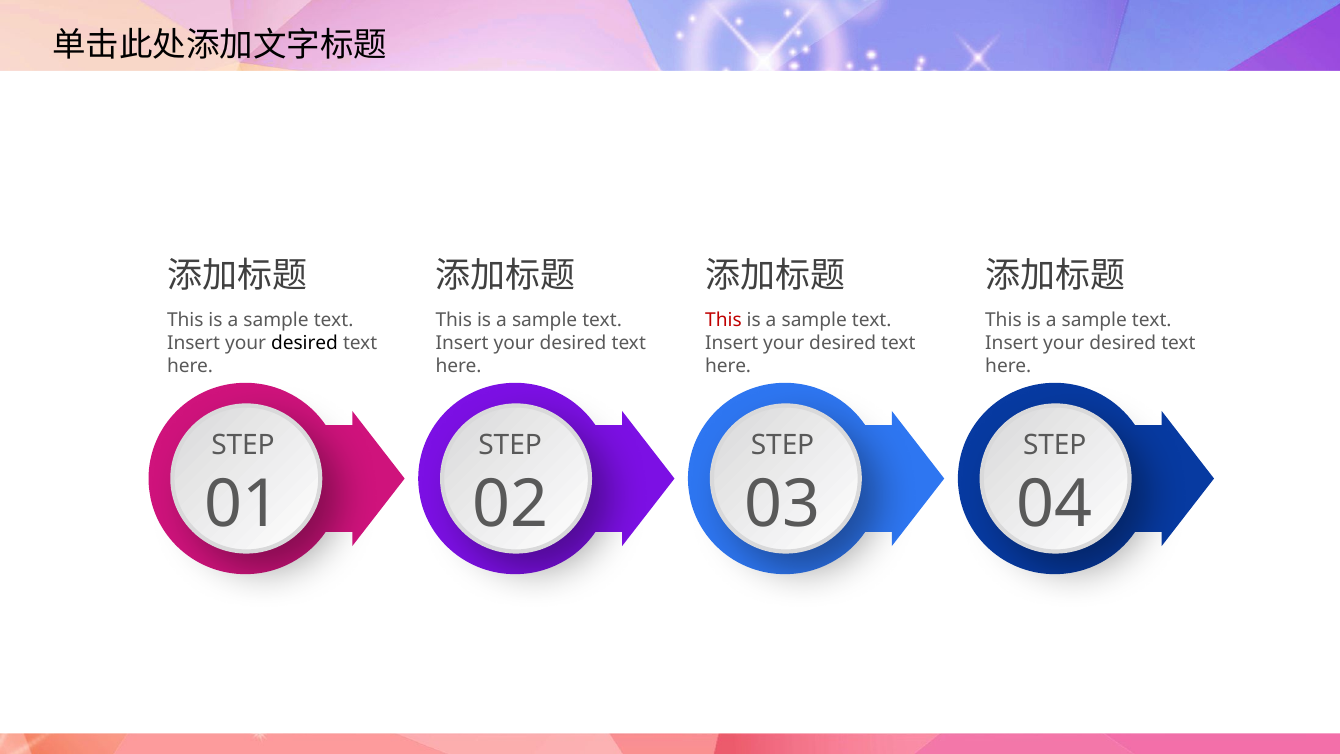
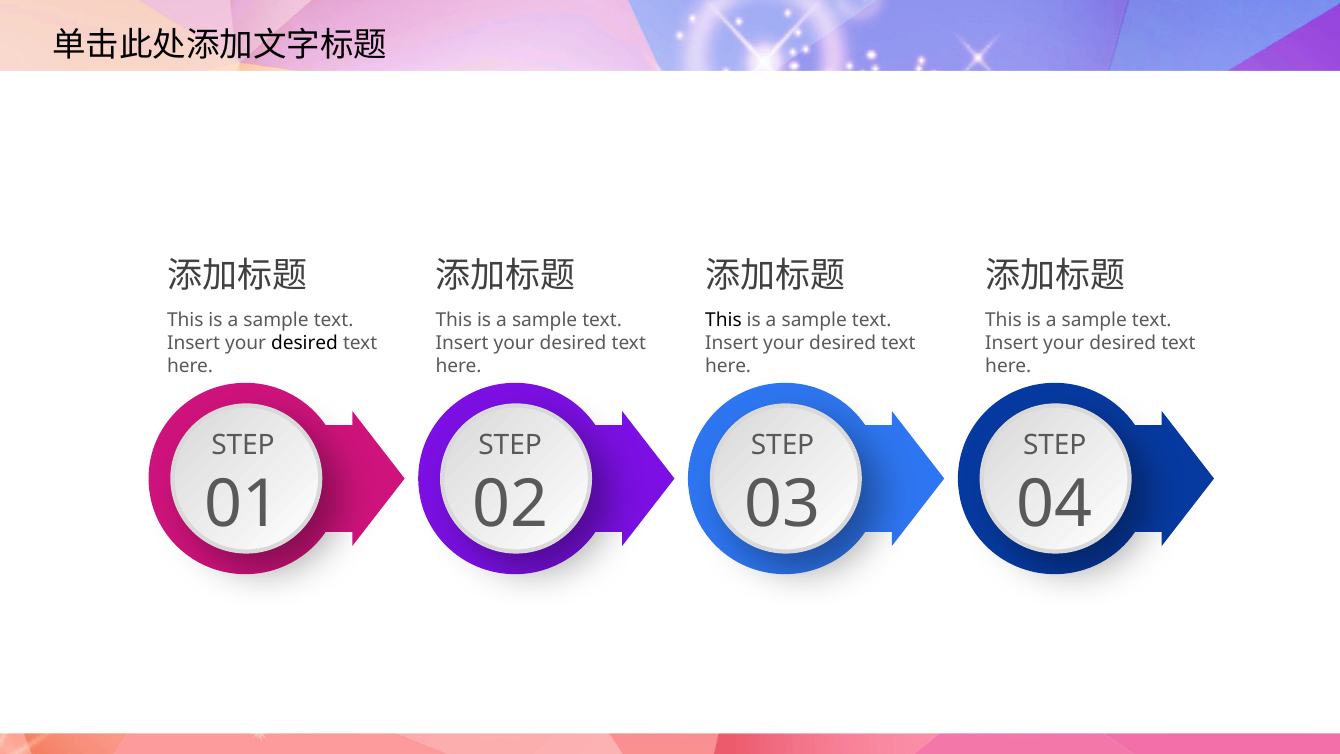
This colour: red -> black (723, 320)
